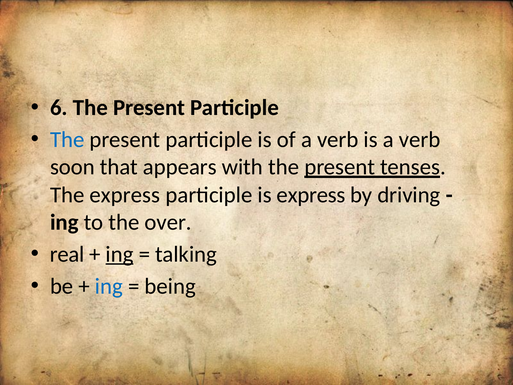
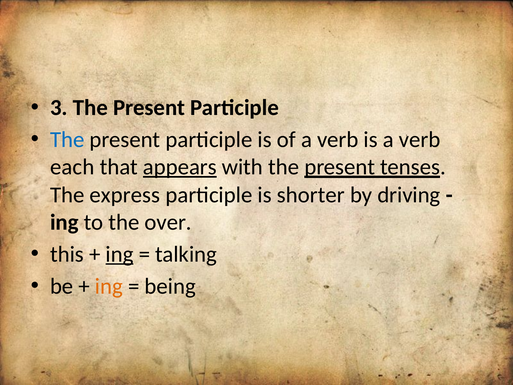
6: 6 -> 3 (59, 108)
soon: soon -> each (72, 167)
appears underline: none -> present (180, 167)
is express: express -> shorter (311, 195)
real: real -> this (67, 254)
ing colour: blue -> orange (109, 286)
